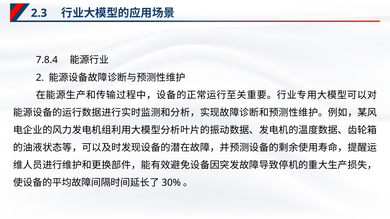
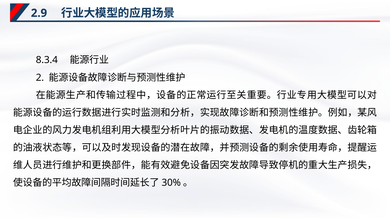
2.3: 2.3 -> 2.9 (39, 13)
7.8.4: 7.8.4 -> 8.3.4 (47, 60)
